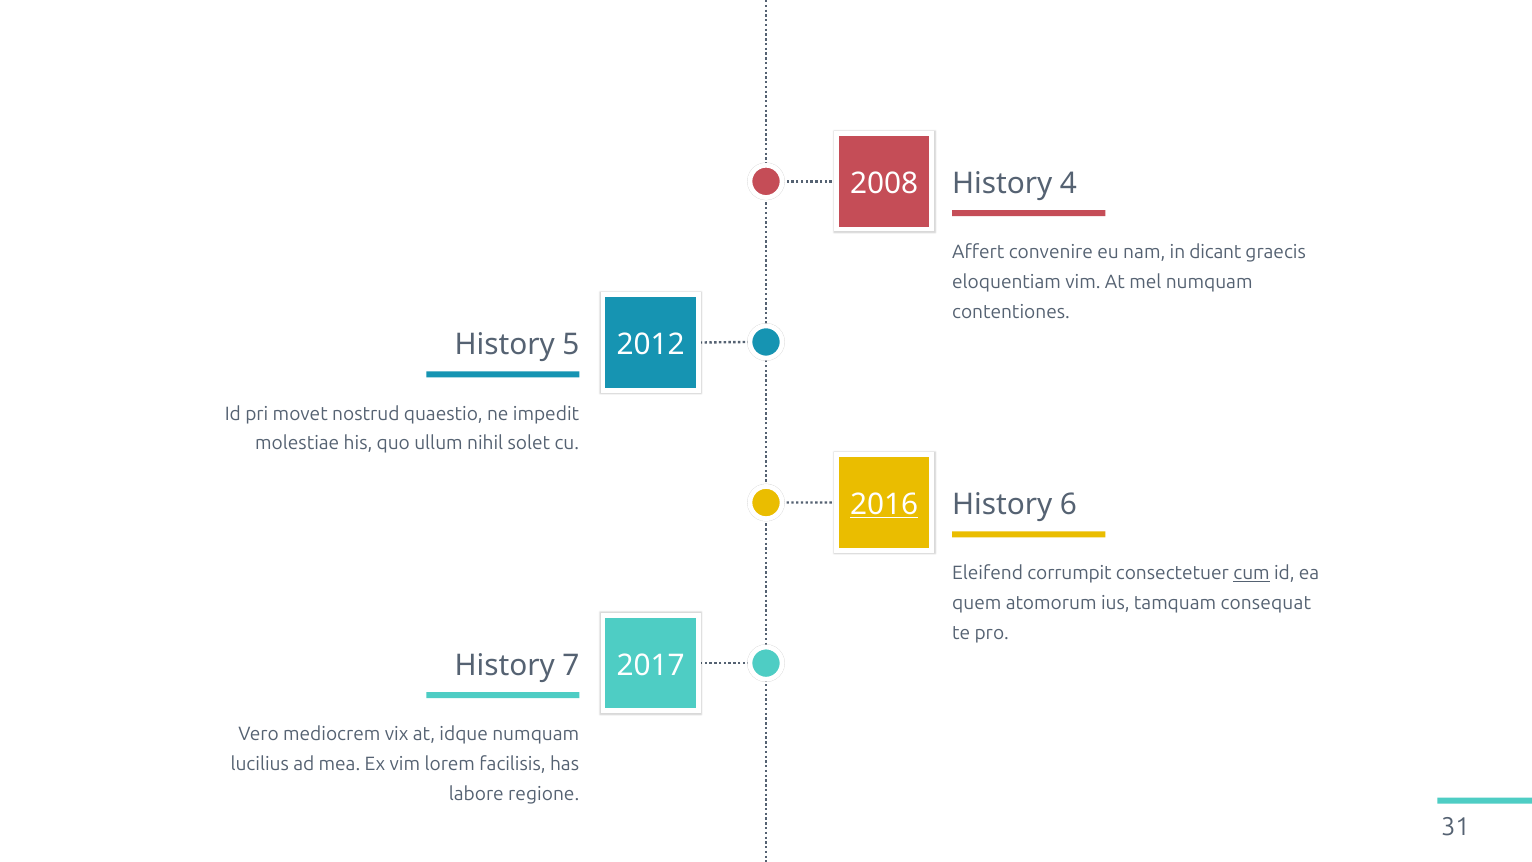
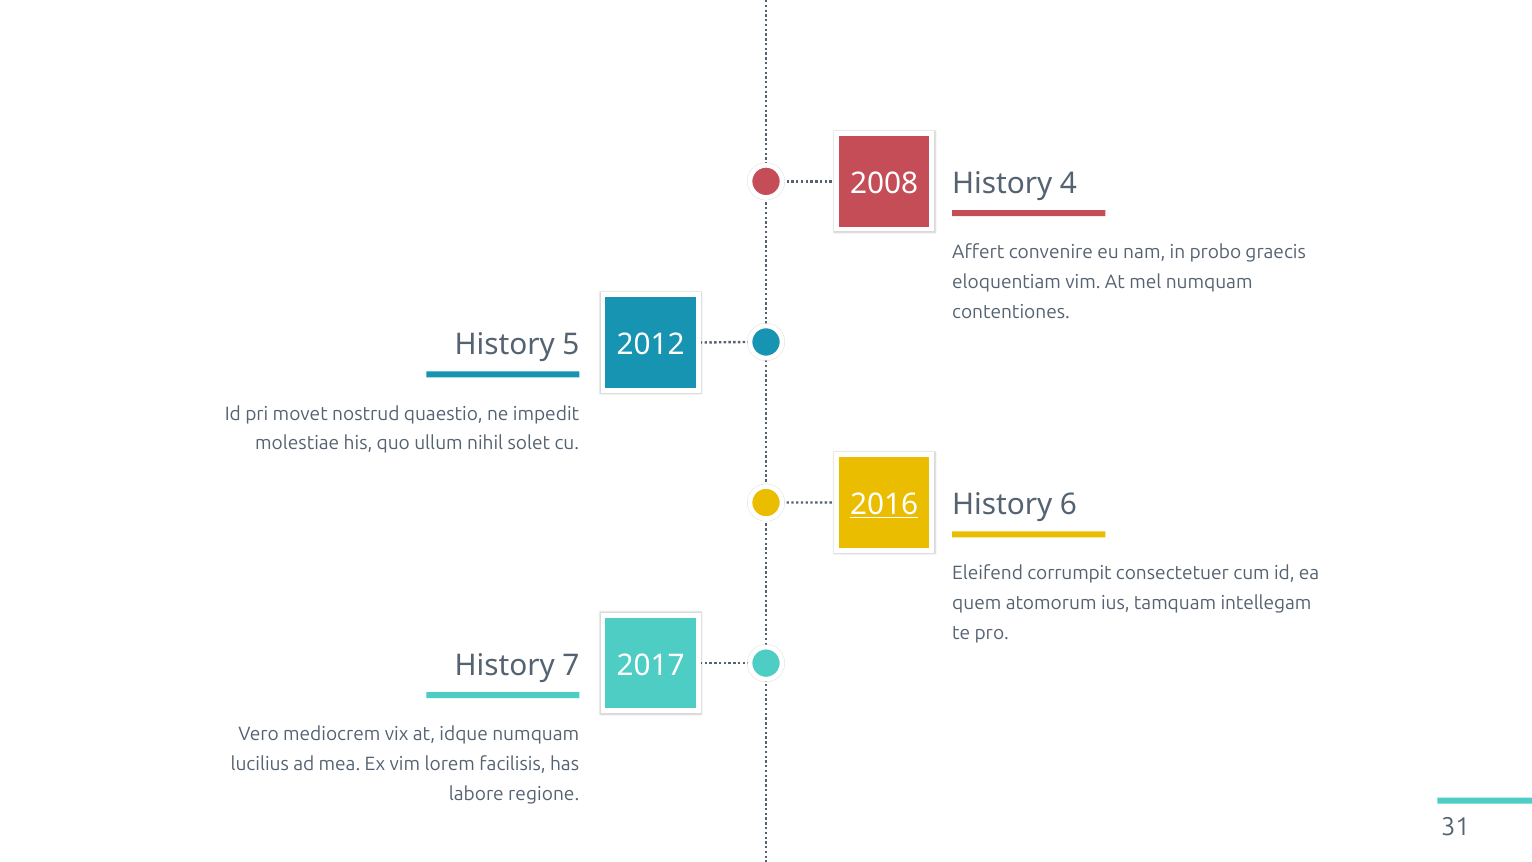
dicant: dicant -> probo (1215, 252)
cum underline: present -> none (1252, 573)
consequat: consequat -> intellegam (1266, 603)
